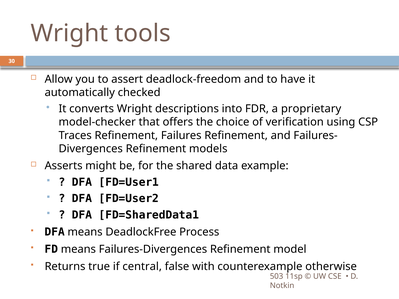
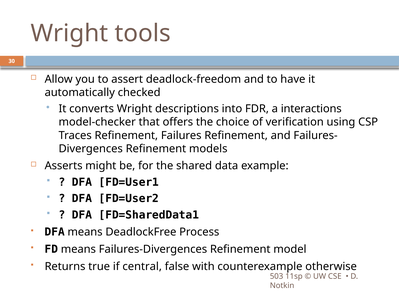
proprietary: proprietary -> interactions (311, 109)
